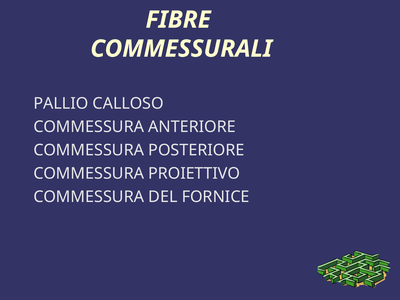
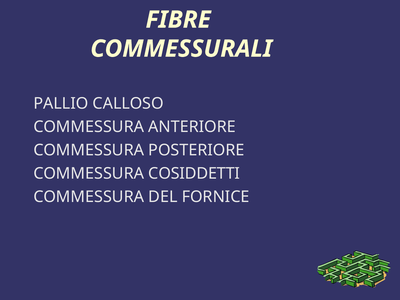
PROIETTIVO: PROIETTIVO -> COSIDDETTI (194, 174)
